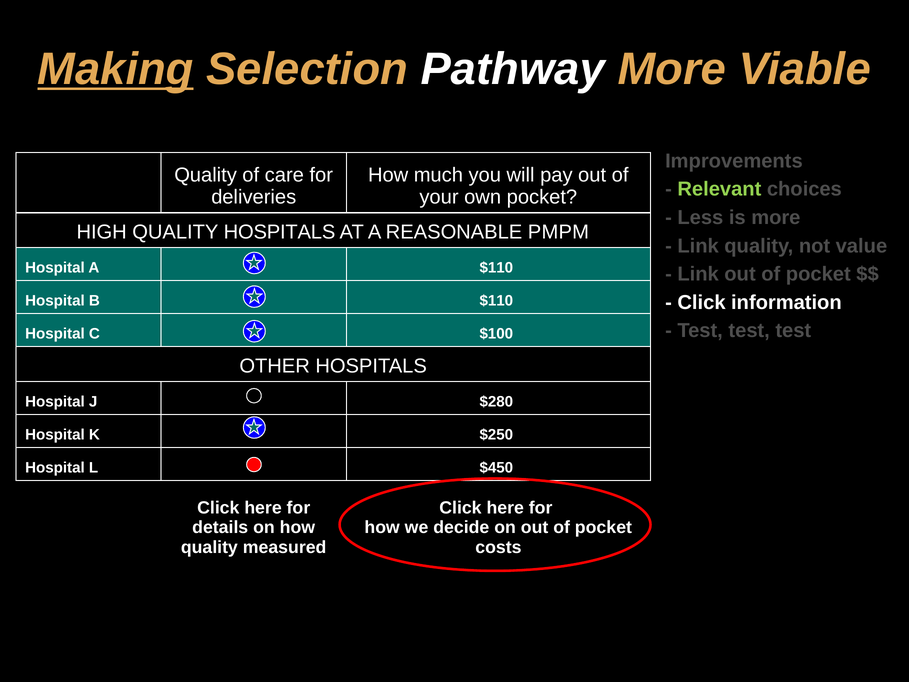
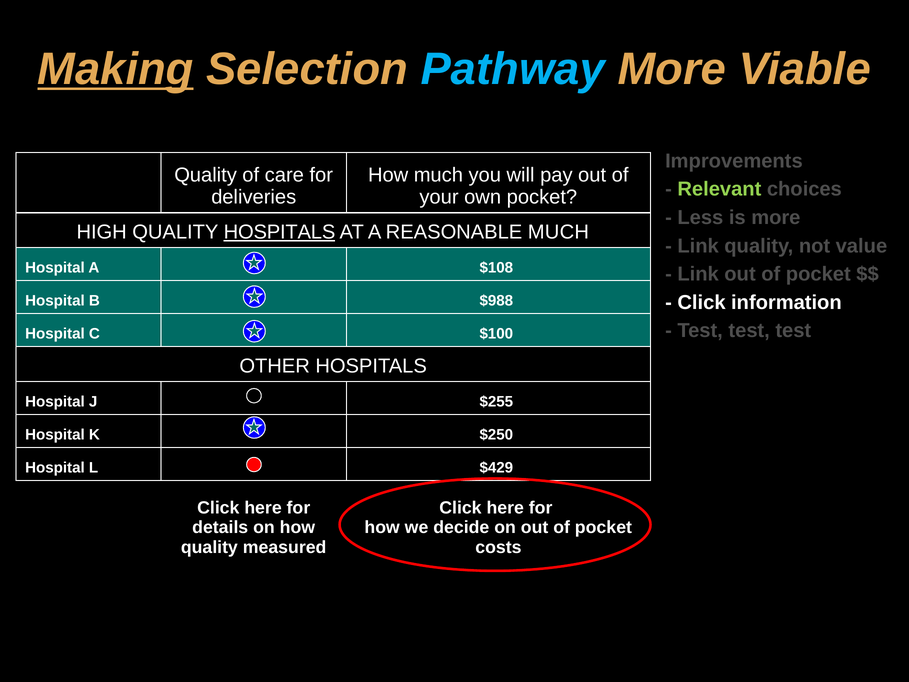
Pathway colour: white -> light blue (513, 69)
HOSPITALS underline: none -> present (280, 232)
REASONABLE PMPM: PMPM -> MUCH (558, 232)
A $110: $110 -> $108 (496, 268)
B $110: $110 -> $988 (496, 301)
$280: $280 -> $255 (496, 402)
$450: $450 -> $429 (496, 467)
